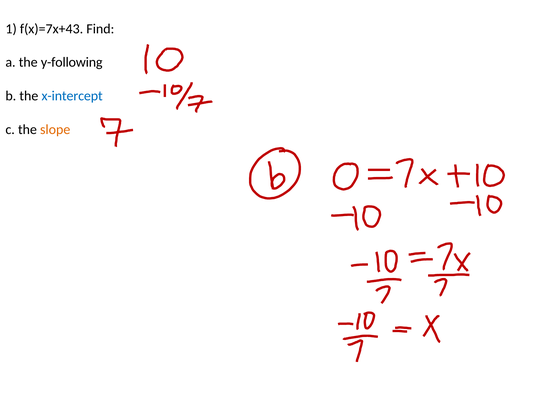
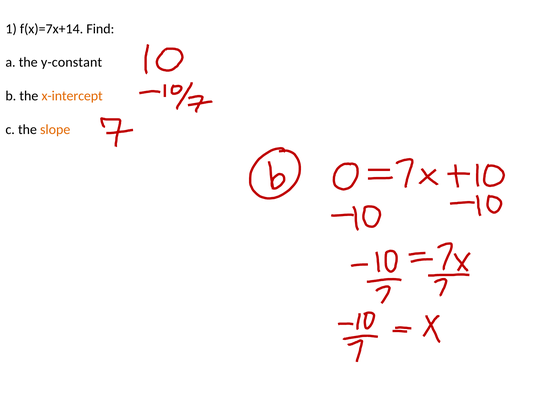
f(x)=7x+43: f(x)=7x+43 -> f(x)=7x+14 (52, 29)
y-following: y-following -> y-constant (72, 62)
x-intercept colour: blue -> orange (72, 96)
